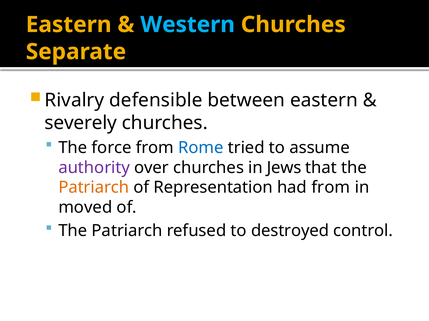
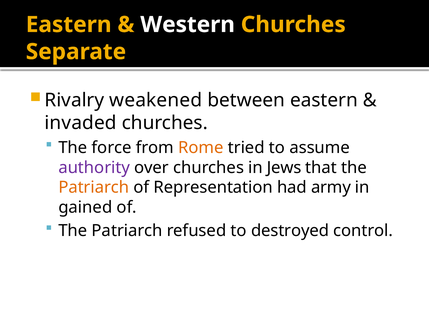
Western colour: light blue -> white (188, 25)
defensible: defensible -> weakened (156, 100)
severely: severely -> invaded (81, 123)
Rome colour: blue -> orange (201, 148)
had from: from -> army (331, 188)
moved: moved -> gained (85, 208)
